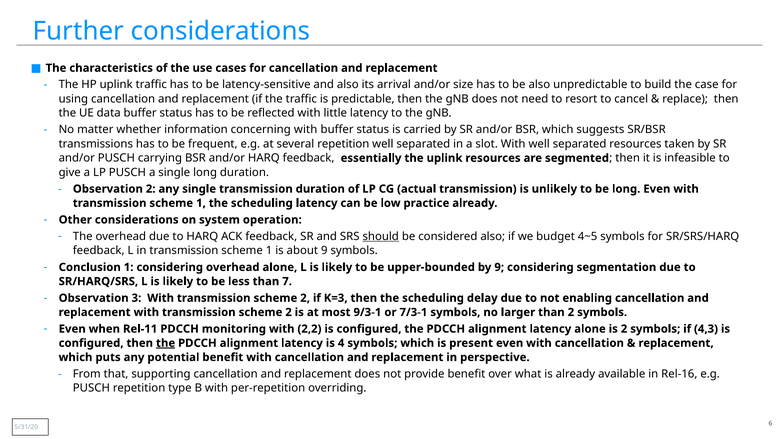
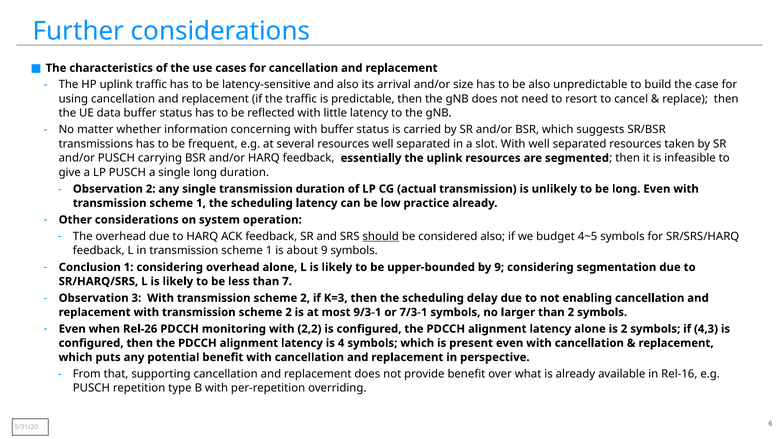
several repetition: repetition -> resources (343, 144)
Rel-11: Rel-11 -> Rel-26 (140, 329)
the underline: present -> none (166, 343)
